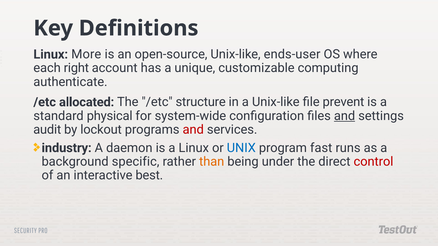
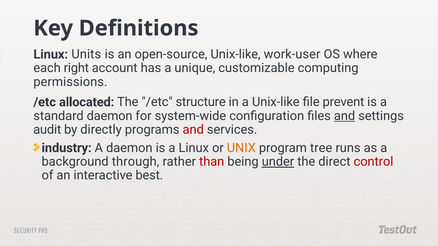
More: More -> Units (86, 54)
ends-user: ends-user -> work-user (292, 54)
authenticate: authenticate -> permissions (70, 82)
standard physical: physical -> daemon (110, 116)
lockout: lockout -> directly (101, 130)
UNIX colour: blue -> orange (241, 148)
fast: fast -> tree (321, 148)
specific: specific -> through (136, 162)
than colour: orange -> red (212, 162)
under underline: none -> present (278, 162)
